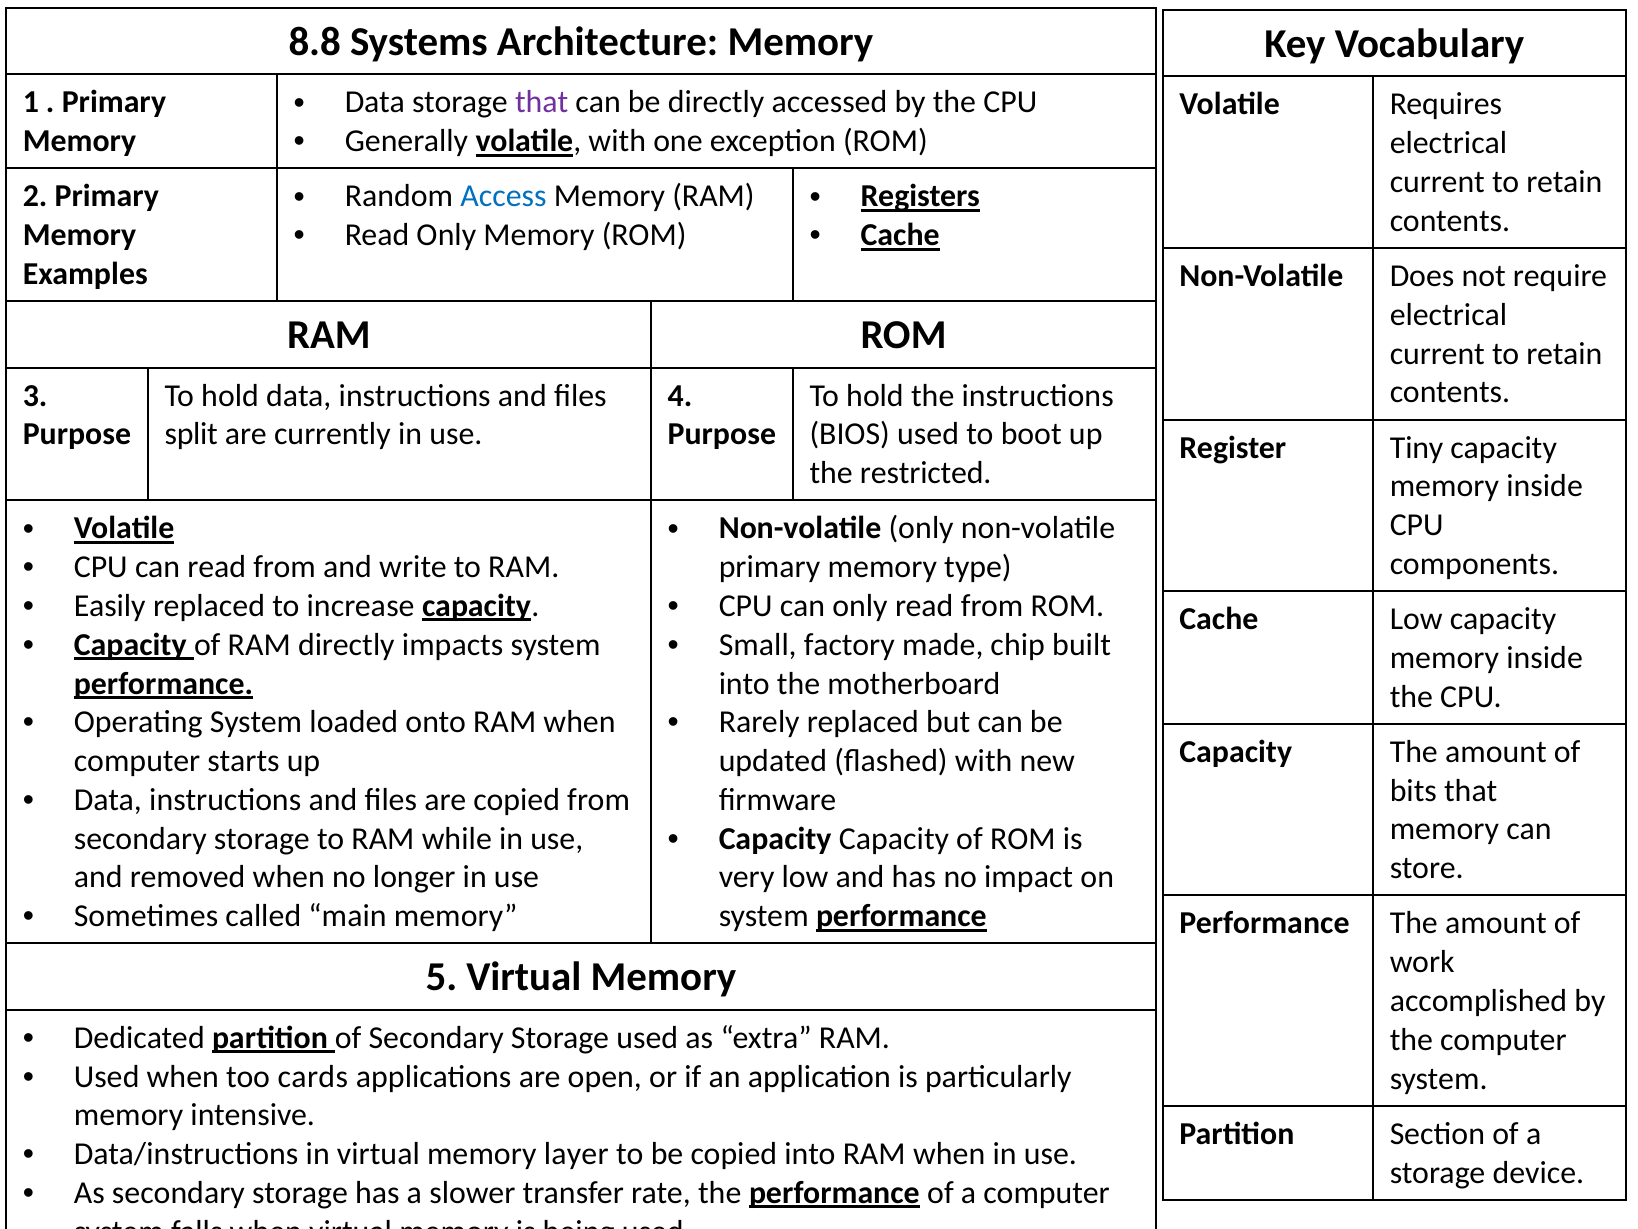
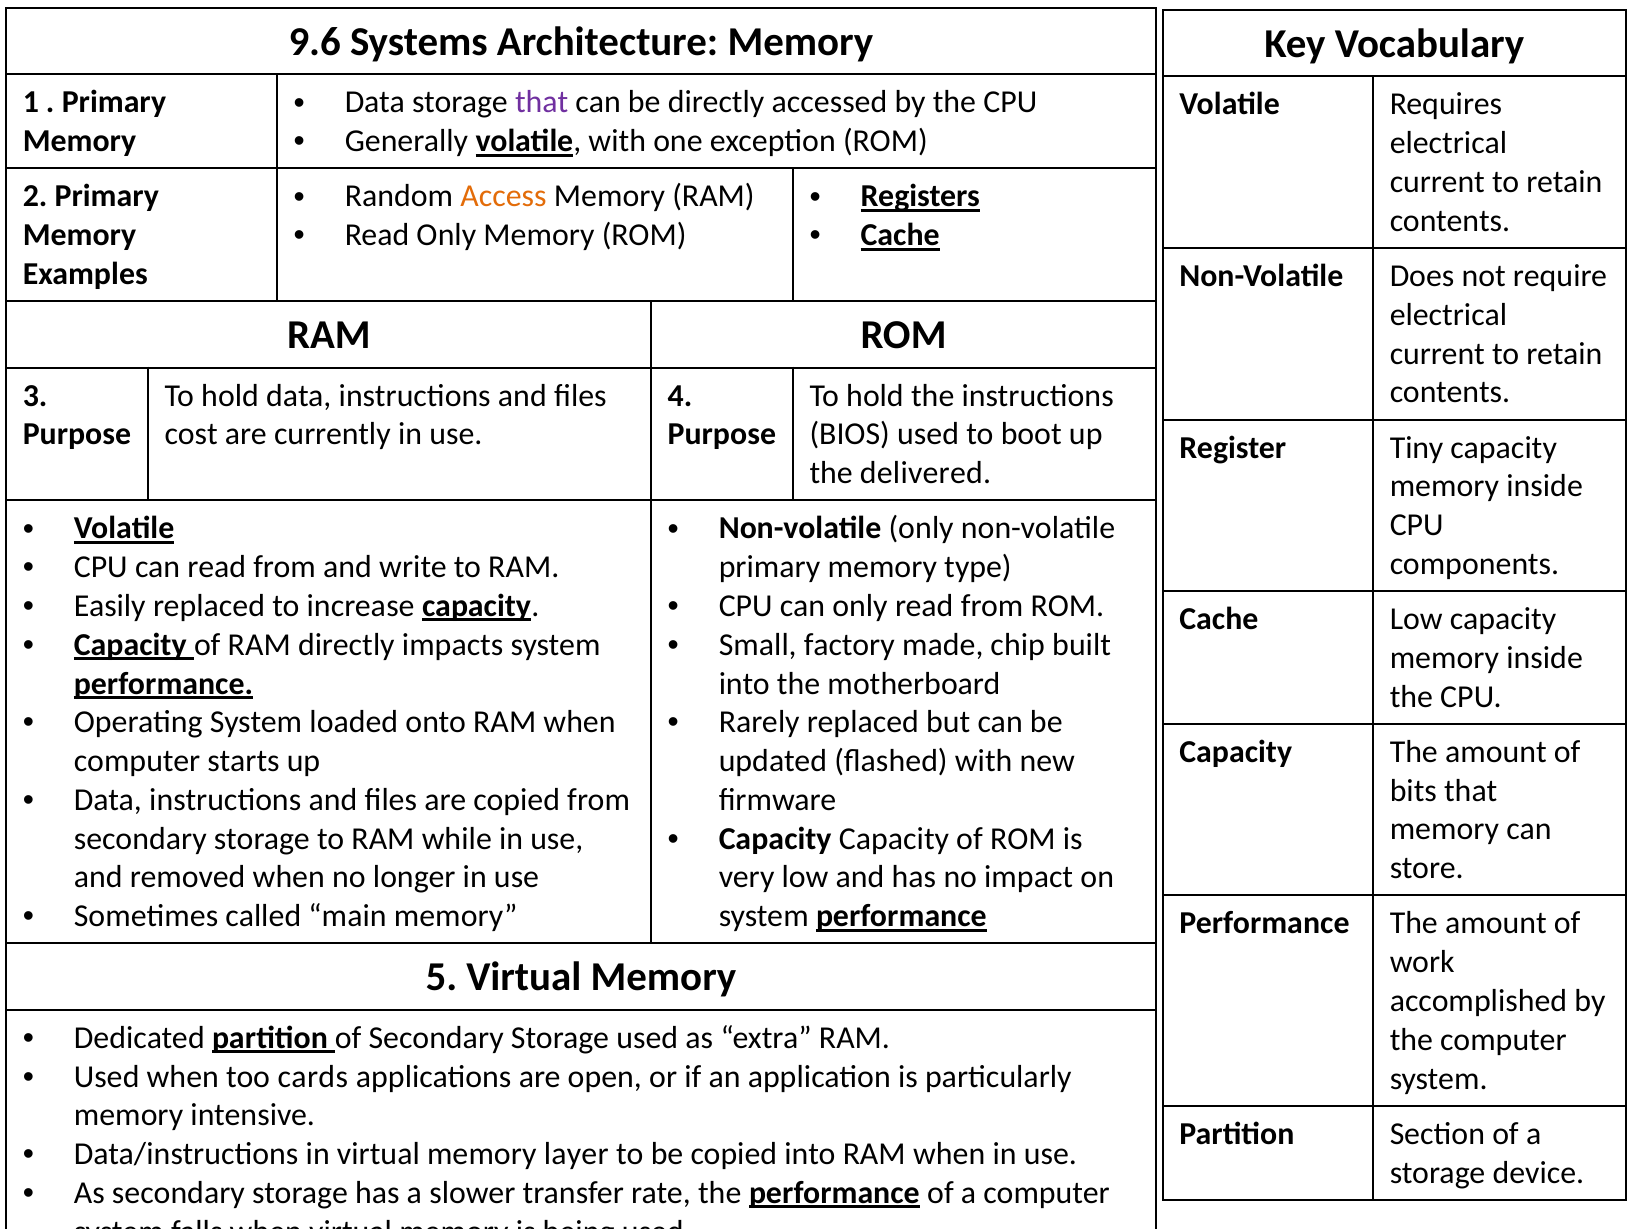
8.8: 8.8 -> 9.6 (315, 42)
Access colour: blue -> orange (504, 196)
split: split -> cost (191, 434)
restricted: restricted -> delivered (926, 473)
